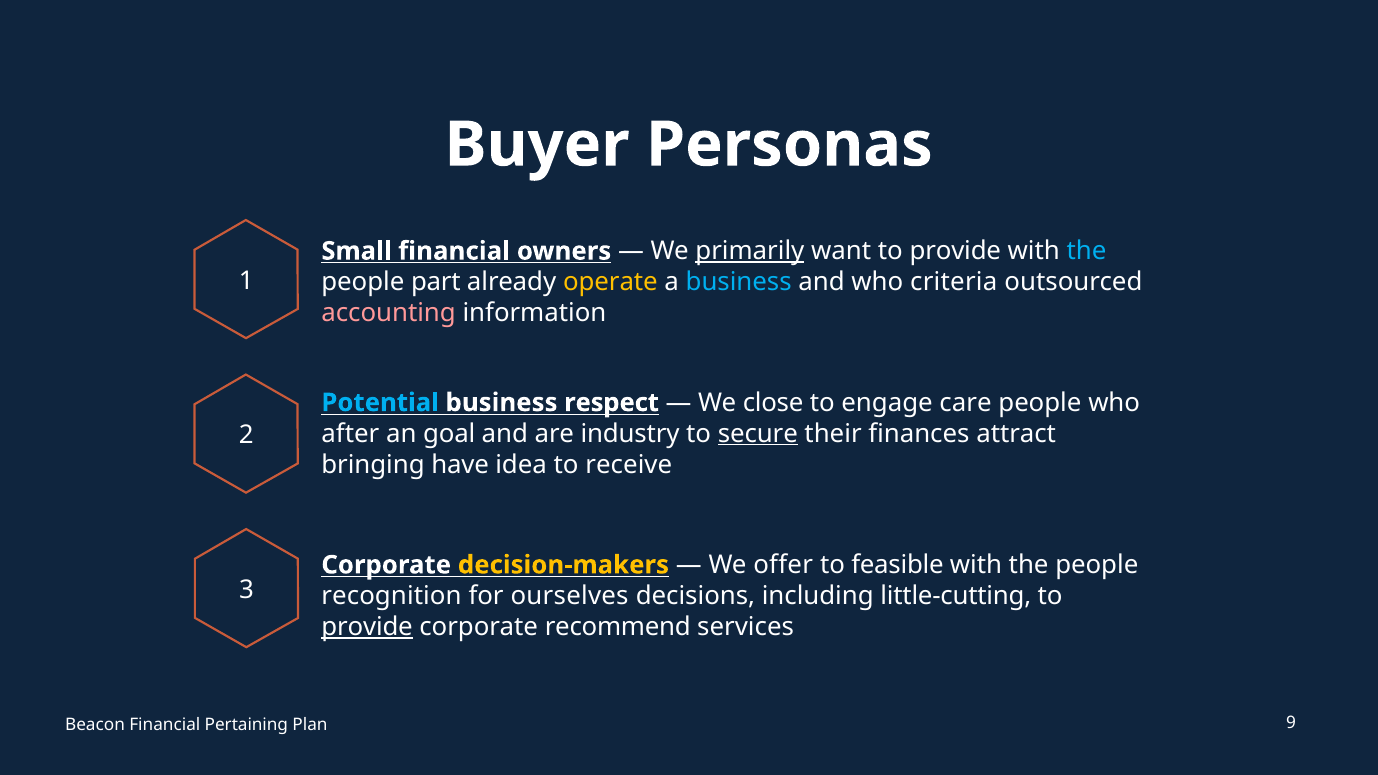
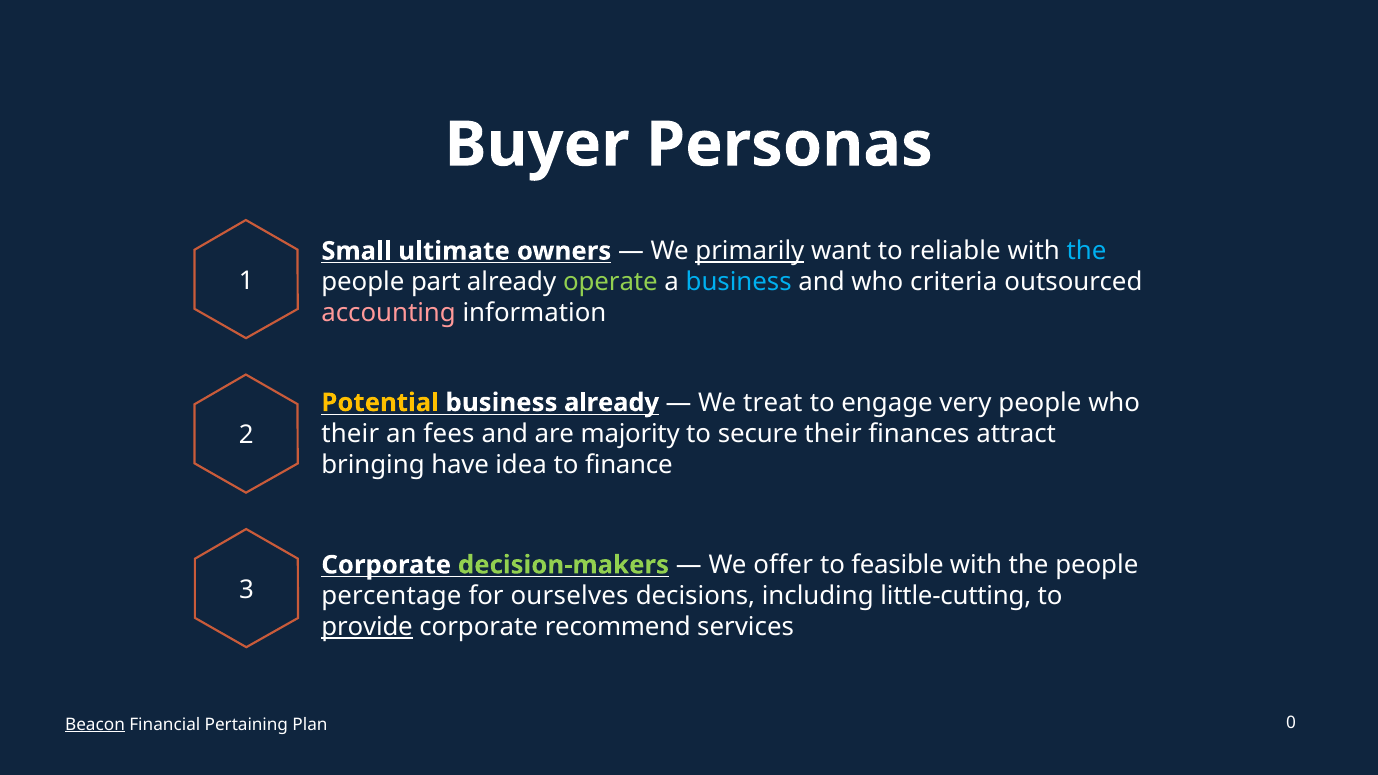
Small financial: financial -> ultimate (454, 251)
want to provide: provide -> reliable (955, 251)
operate colour: yellow -> light green (610, 282)
Potential colour: light blue -> yellow (380, 403)
business respect: respect -> already (612, 403)
close: close -> treat (773, 403)
care: care -> very (965, 403)
after: after -> their (350, 434)
goal: goal -> fees (449, 434)
industry: industry -> majority (630, 434)
secure underline: present -> none (758, 434)
receive: receive -> finance (629, 465)
decision-makers colour: yellow -> light green (563, 565)
recognition: recognition -> percentage (391, 596)
Beacon underline: none -> present (95, 725)
9: 9 -> 0 (1291, 723)
